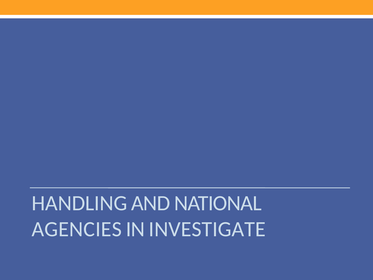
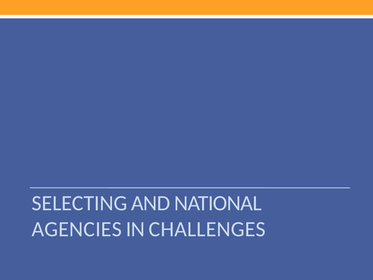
HANDLING: HANDLING -> SELECTING (80, 203)
INVESTIGATE: INVESTIGATE -> CHALLENGES (207, 229)
